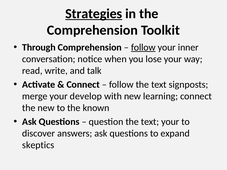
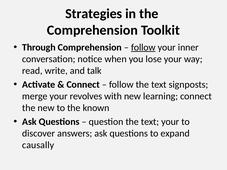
Strategies underline: present -> none (94, 14)
develop: develop -> revolves (86, 96)
skeptics: skeptics -> causally (38, 145)
